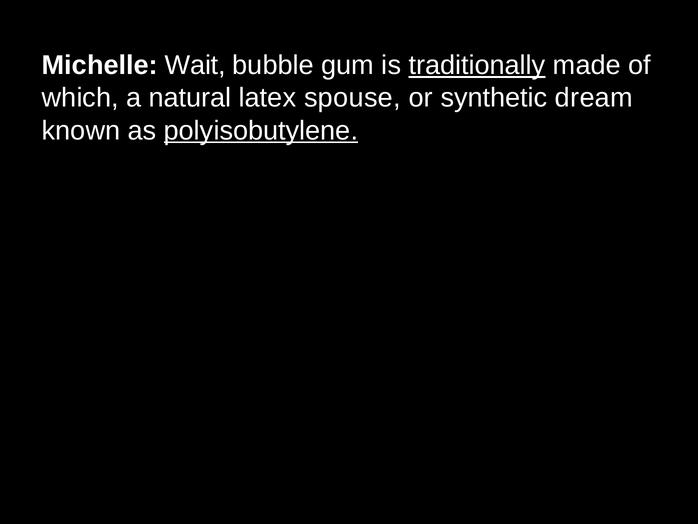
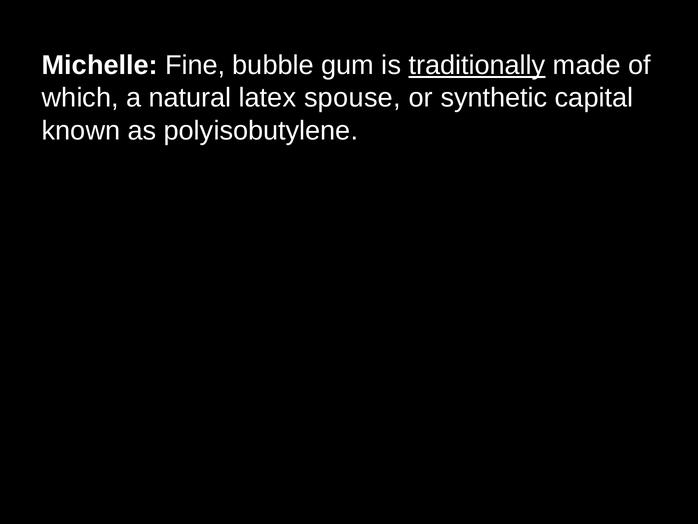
Wait: Wait -> Fine (195, 65)
dream: dream -> capital (594, 98)
polyisobutylene underline: present -> none (261, 130)
